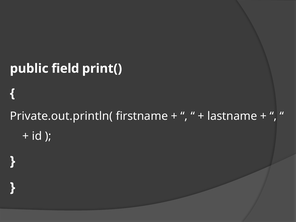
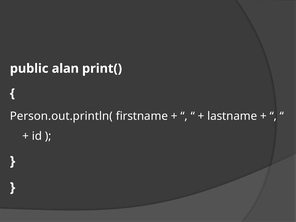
field: field -> alan (65, 69)
Private.out.println(: Private.out.println( -> Person.out.println( (61, 116)
